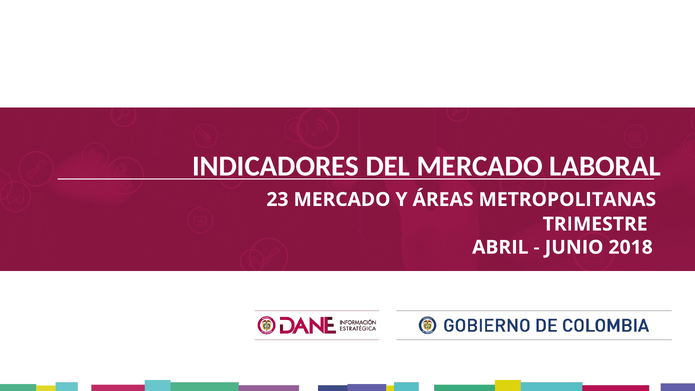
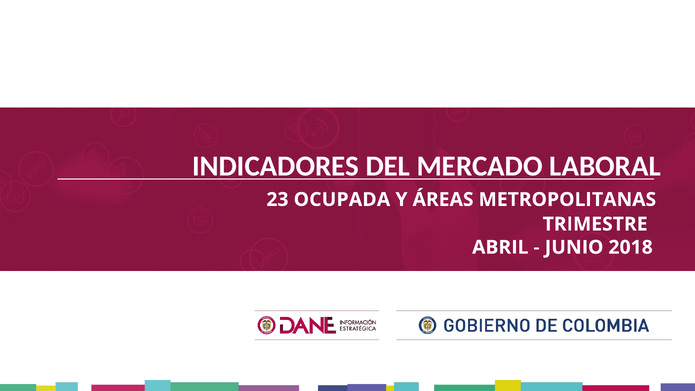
23 MERCADO: MERCADO -> OCUPADA (342, 200)
